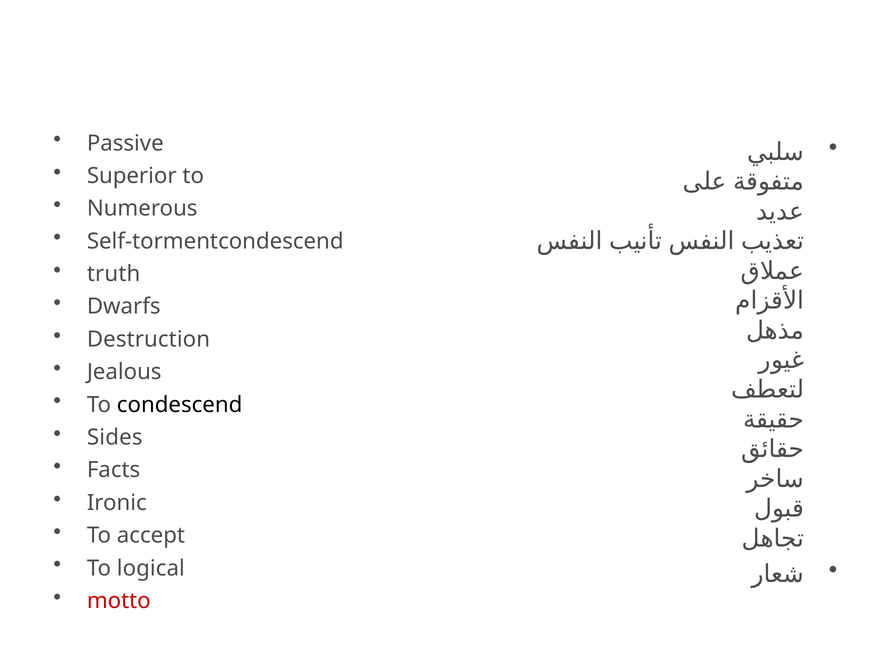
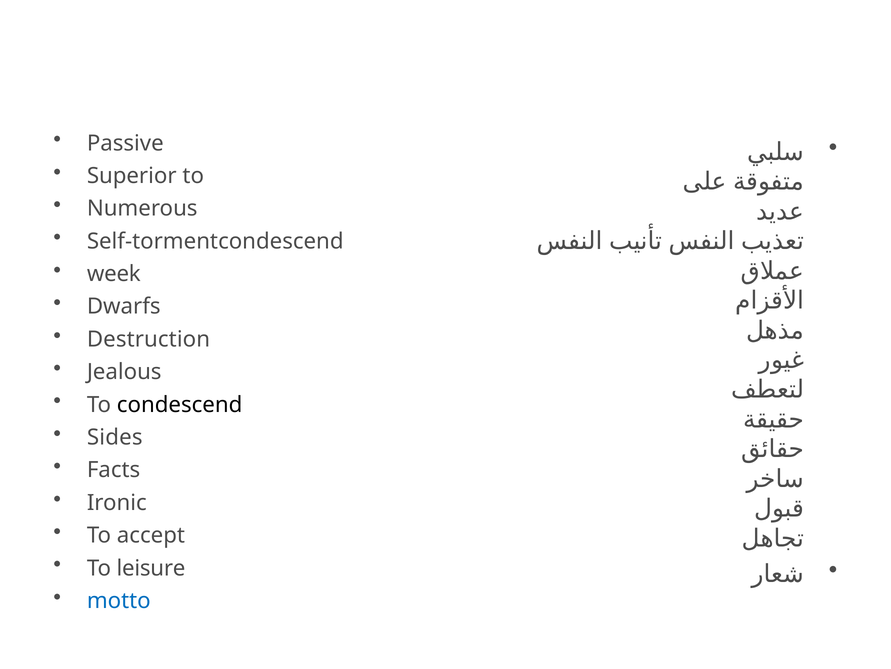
truth: truth -> week (114, 274)
logical: logical -> leisure (151, 568)
motto colour: red -> blue (119, 600)
